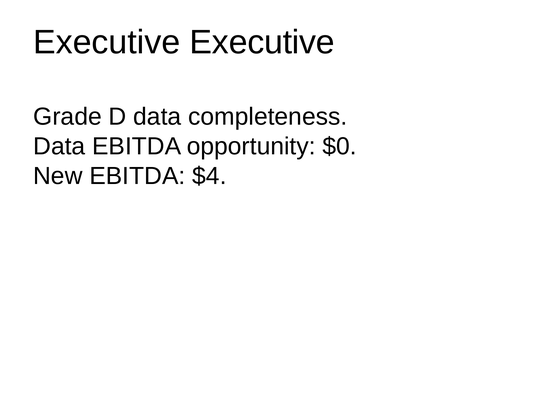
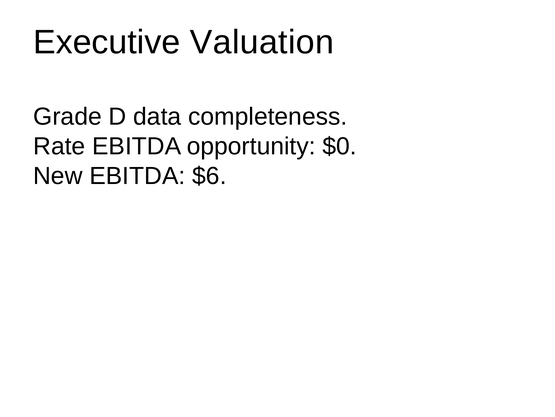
Executive Executive: Executive -> Valuation (262, 42)
Data: Data -> Rate (59, 146)
$4: $4 -> $6 (209, 176)
